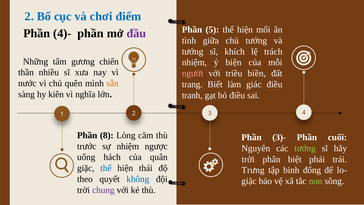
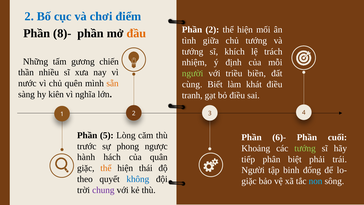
4)-: 4)- -> 8)- (62, 33)
đầu colour: purple -> orange (136, 33)
Phần 5: 5 -> 2 (212, 30)
biện: biện -> định (234, 62)
người colour: pink -> light green (193, 73)
trang: trang -> cùng (192, 84)
giác: giác -> khát (254, 84)
8: 8 -> 5 (107, 135)
3)-: 3)- -> 6)- (279, 137)
sự nhiệm: nhiệm -> phong (128, 146)
Nguyên: Nguyên -> Khoảng (256, 148)
uống: uống -> hành (86, 157)
trời: trời -> tiếp (248, 159)
thể colour: blue -> orange (106, 168)
Trưng: Trưng -> Người (253, 170)
non colour: light green -> light blue (316, 181)
